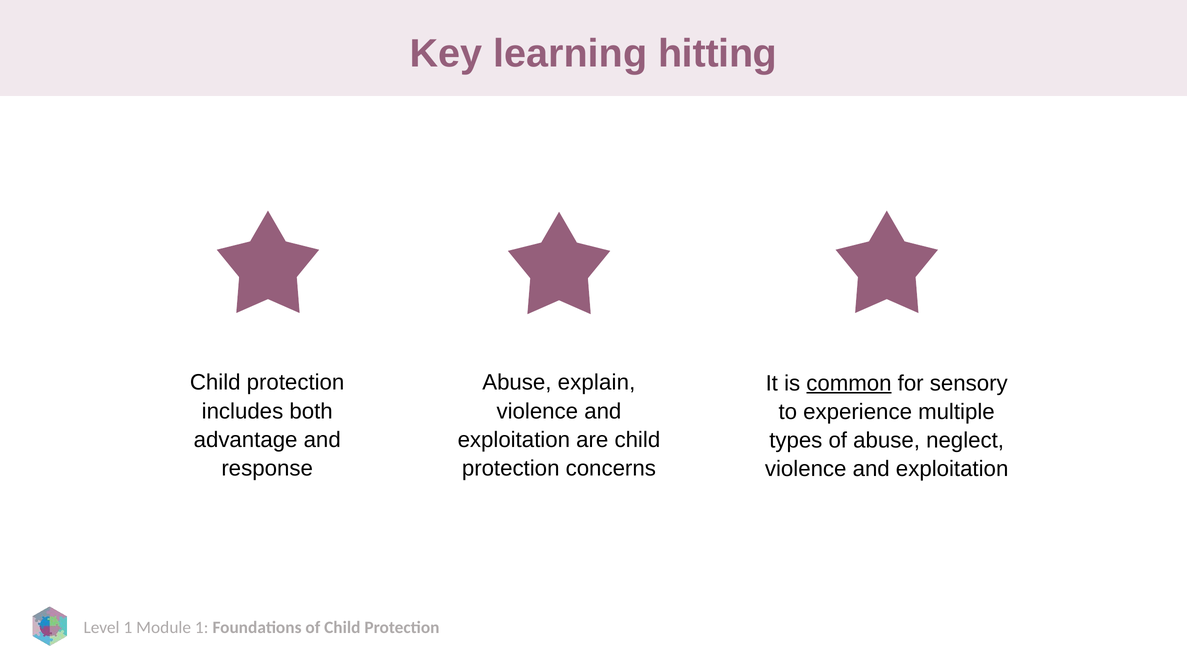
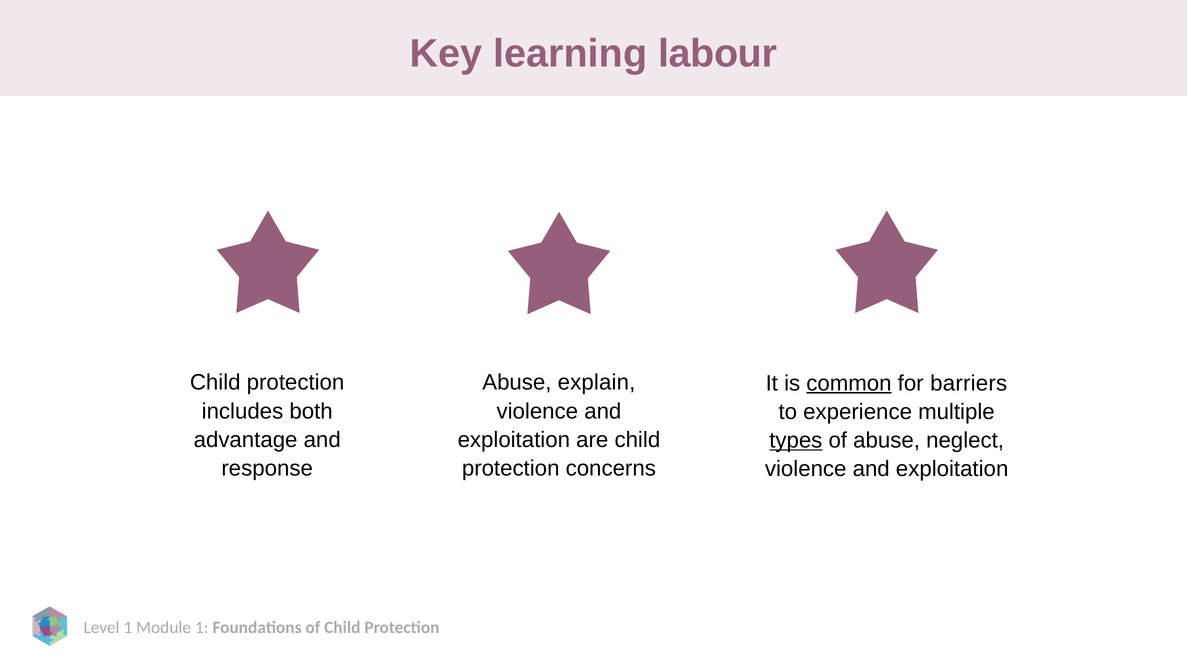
hitting: hitting -> labour (718, 54)
sensory: sensory -> barriers (969, 383)
types underline: none -> present (796, 440)
